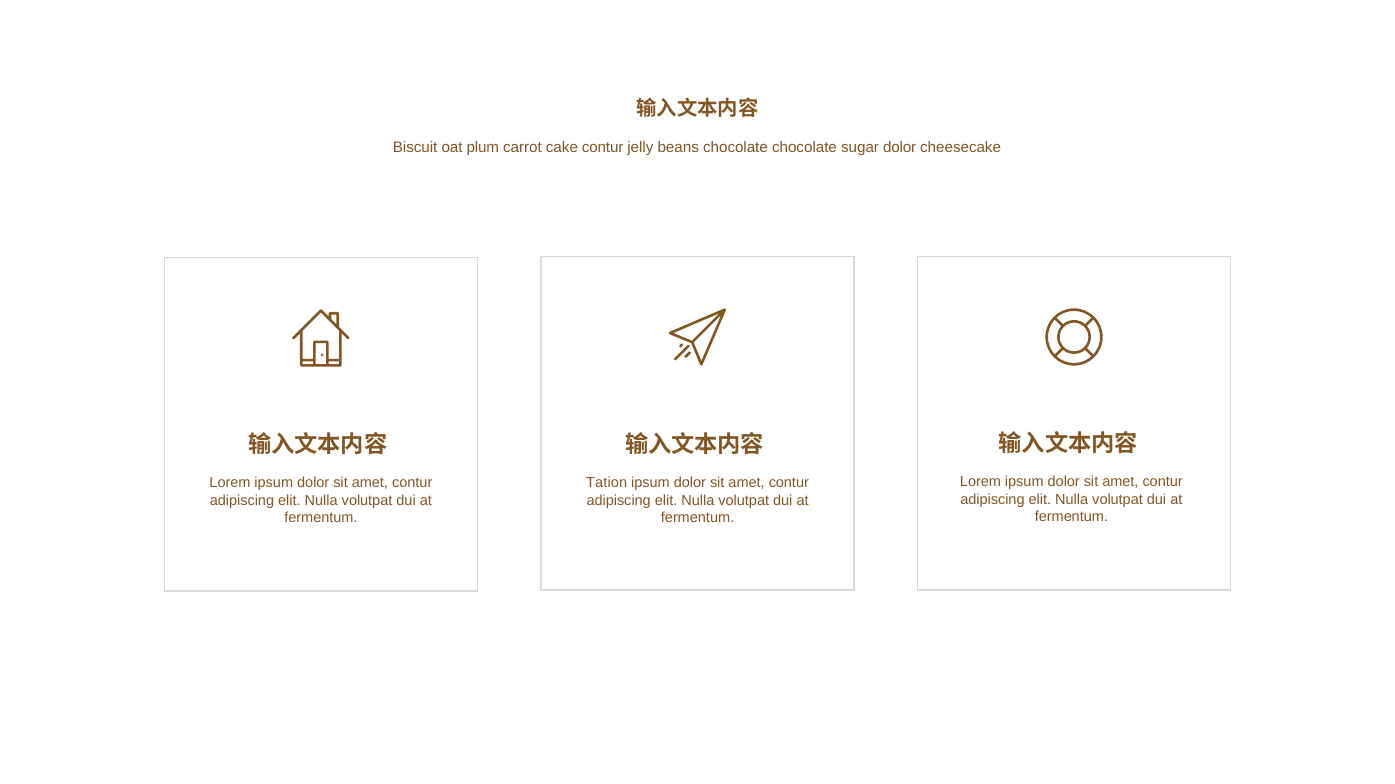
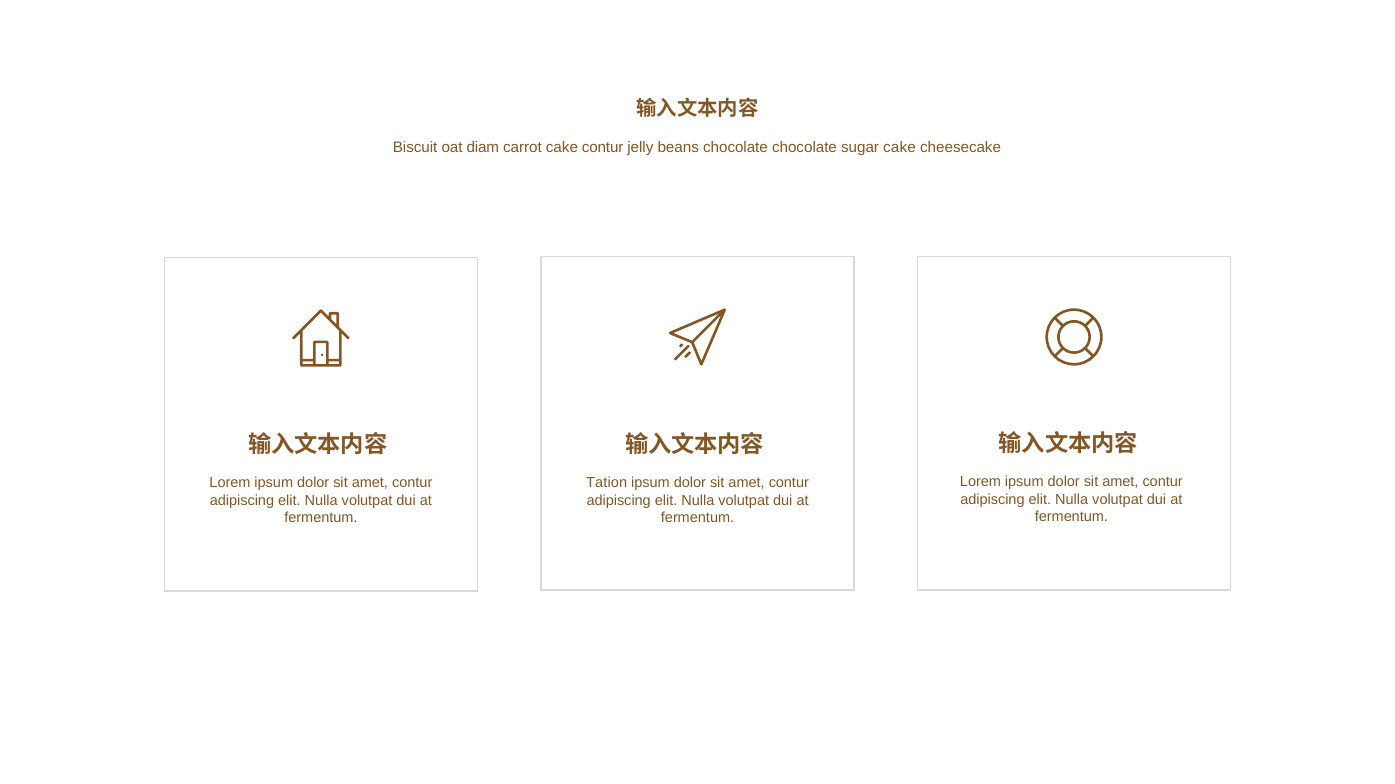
plum: plum -> diam (483, 147)
sugar dolor: dolor -> cake (900, 147)
